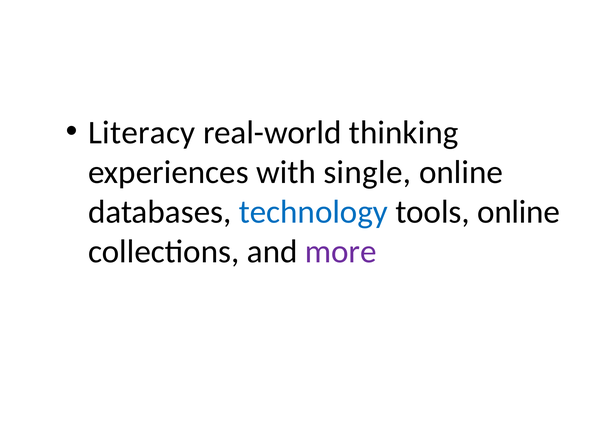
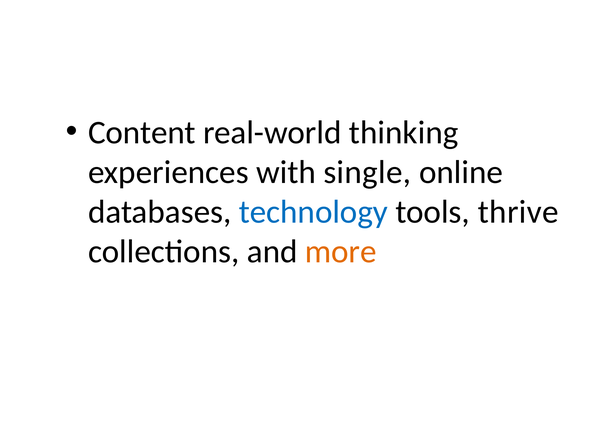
Literacy: Literacy -> Content (142, 133)
tools online: online -> thrive (518, 212)
more colour: purple -> orange (341, 252)
